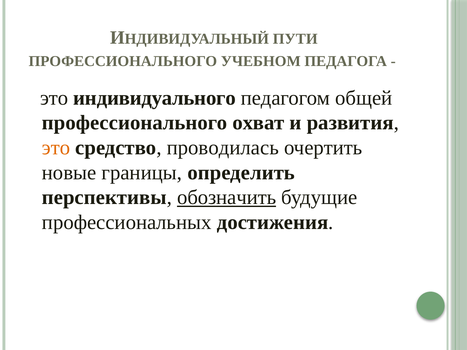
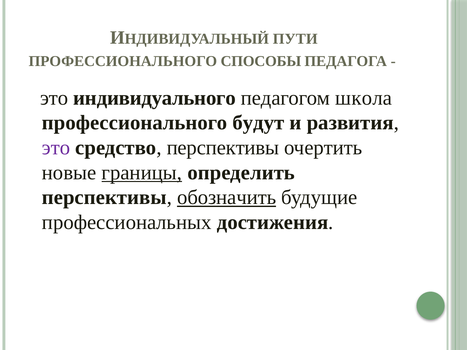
УЧЕБНОМ: УЧЕБНОМ -> СПОСОБЫ (261, 61)
общей: общей -> школа (364, 98)
охват: охват -> будут (258, 123)
это colour: orange -> purple (56, 148)
средство проводилась: проводилась -> перспективы (223, 148)
границы underline: none -> present (142, 173)
